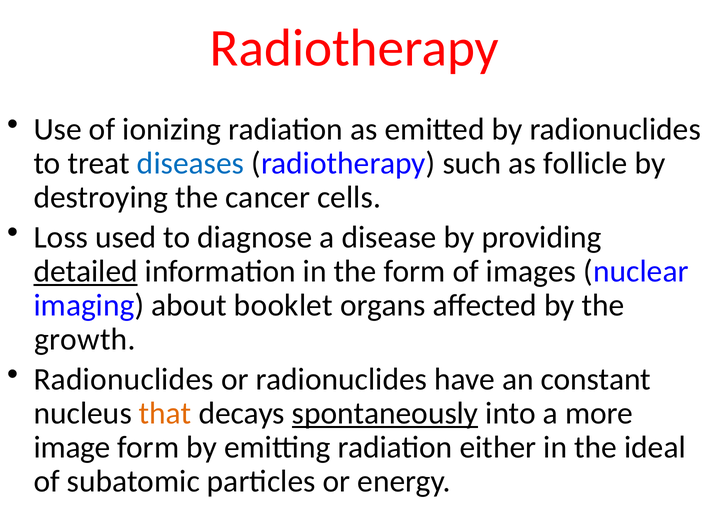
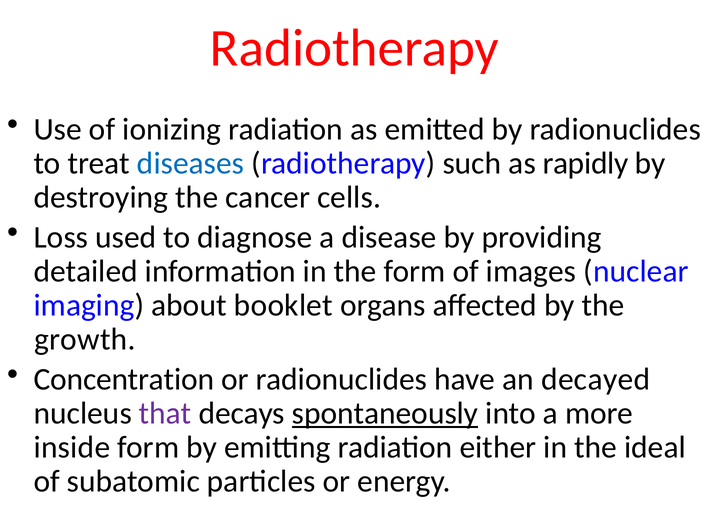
follicle: follicle -> rapidly (585, 163)
detailed underline: present -> none (86, 271)
Radionuclides: Radionuclides -> Concentration (124, 379)
constant: constant -> decayed (596, 379)
that colour: orange -> purple (165, 413)
image: image -> inside (72, 447)
